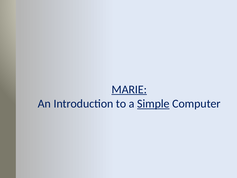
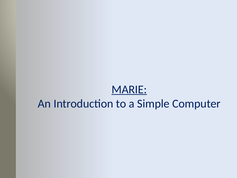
Simple underline: present -> none (153, 104)
